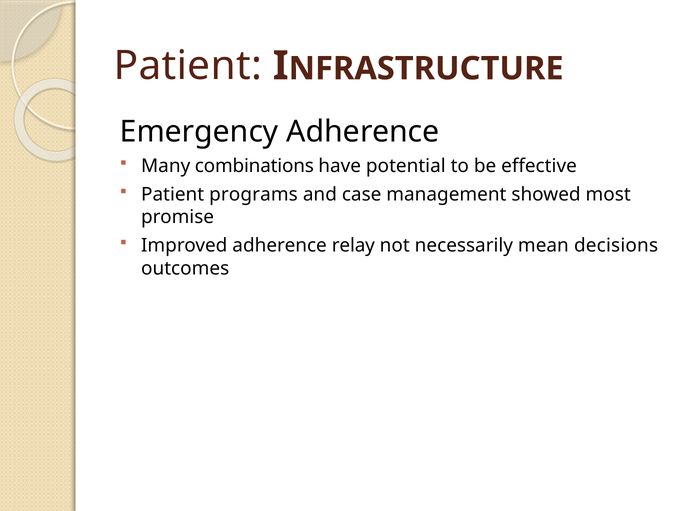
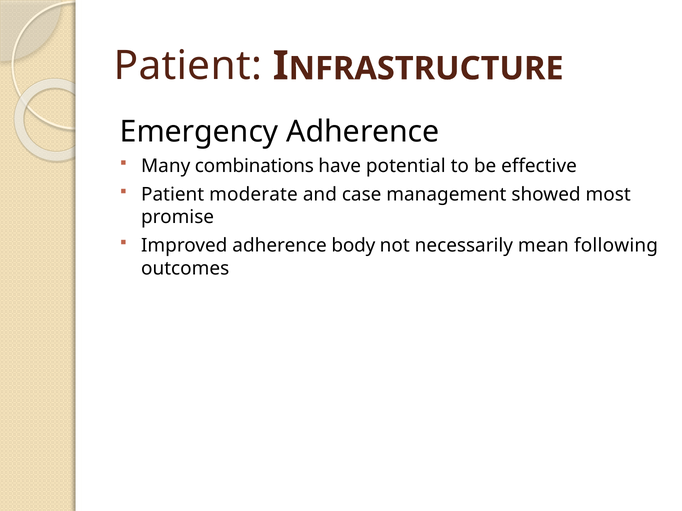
programs: programs -> moderate (253, 195)
relay: relay -> body (353, 246)
decisions: decisions -> following (616, 246)
